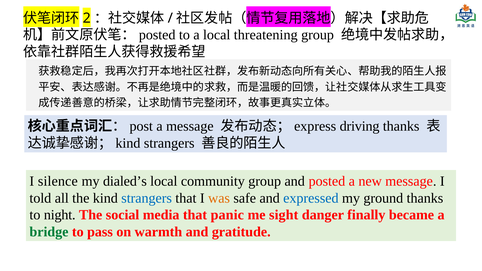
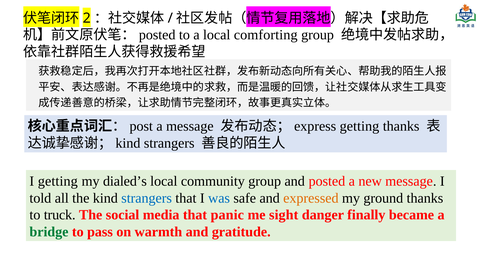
threatening: threatening -> comforting (266, 35)
driving: driving -> getting (359, 126)
I silence: silence -> getting (58, 181)
was colour: orange -> blue (219, 198)
expressed colour: blue -> orange (311, 198)
night: night -> truck (60, 215)
